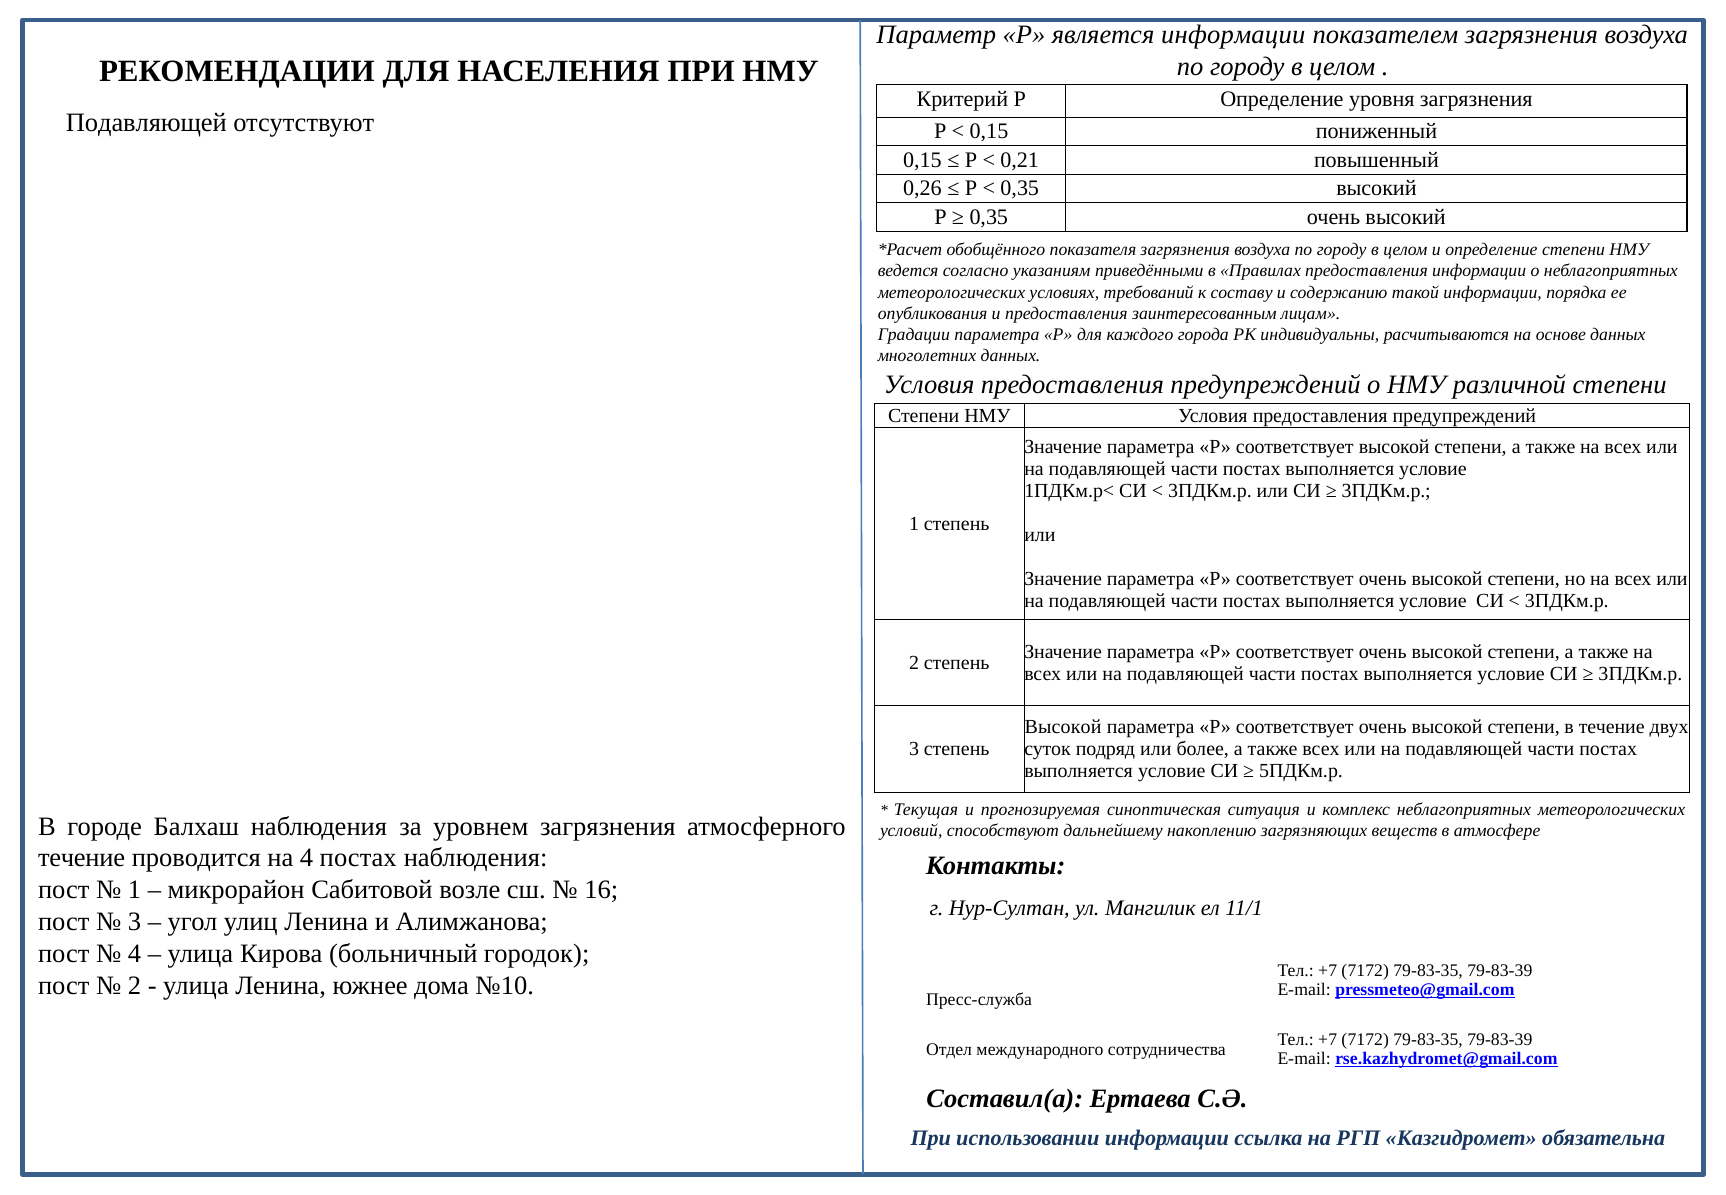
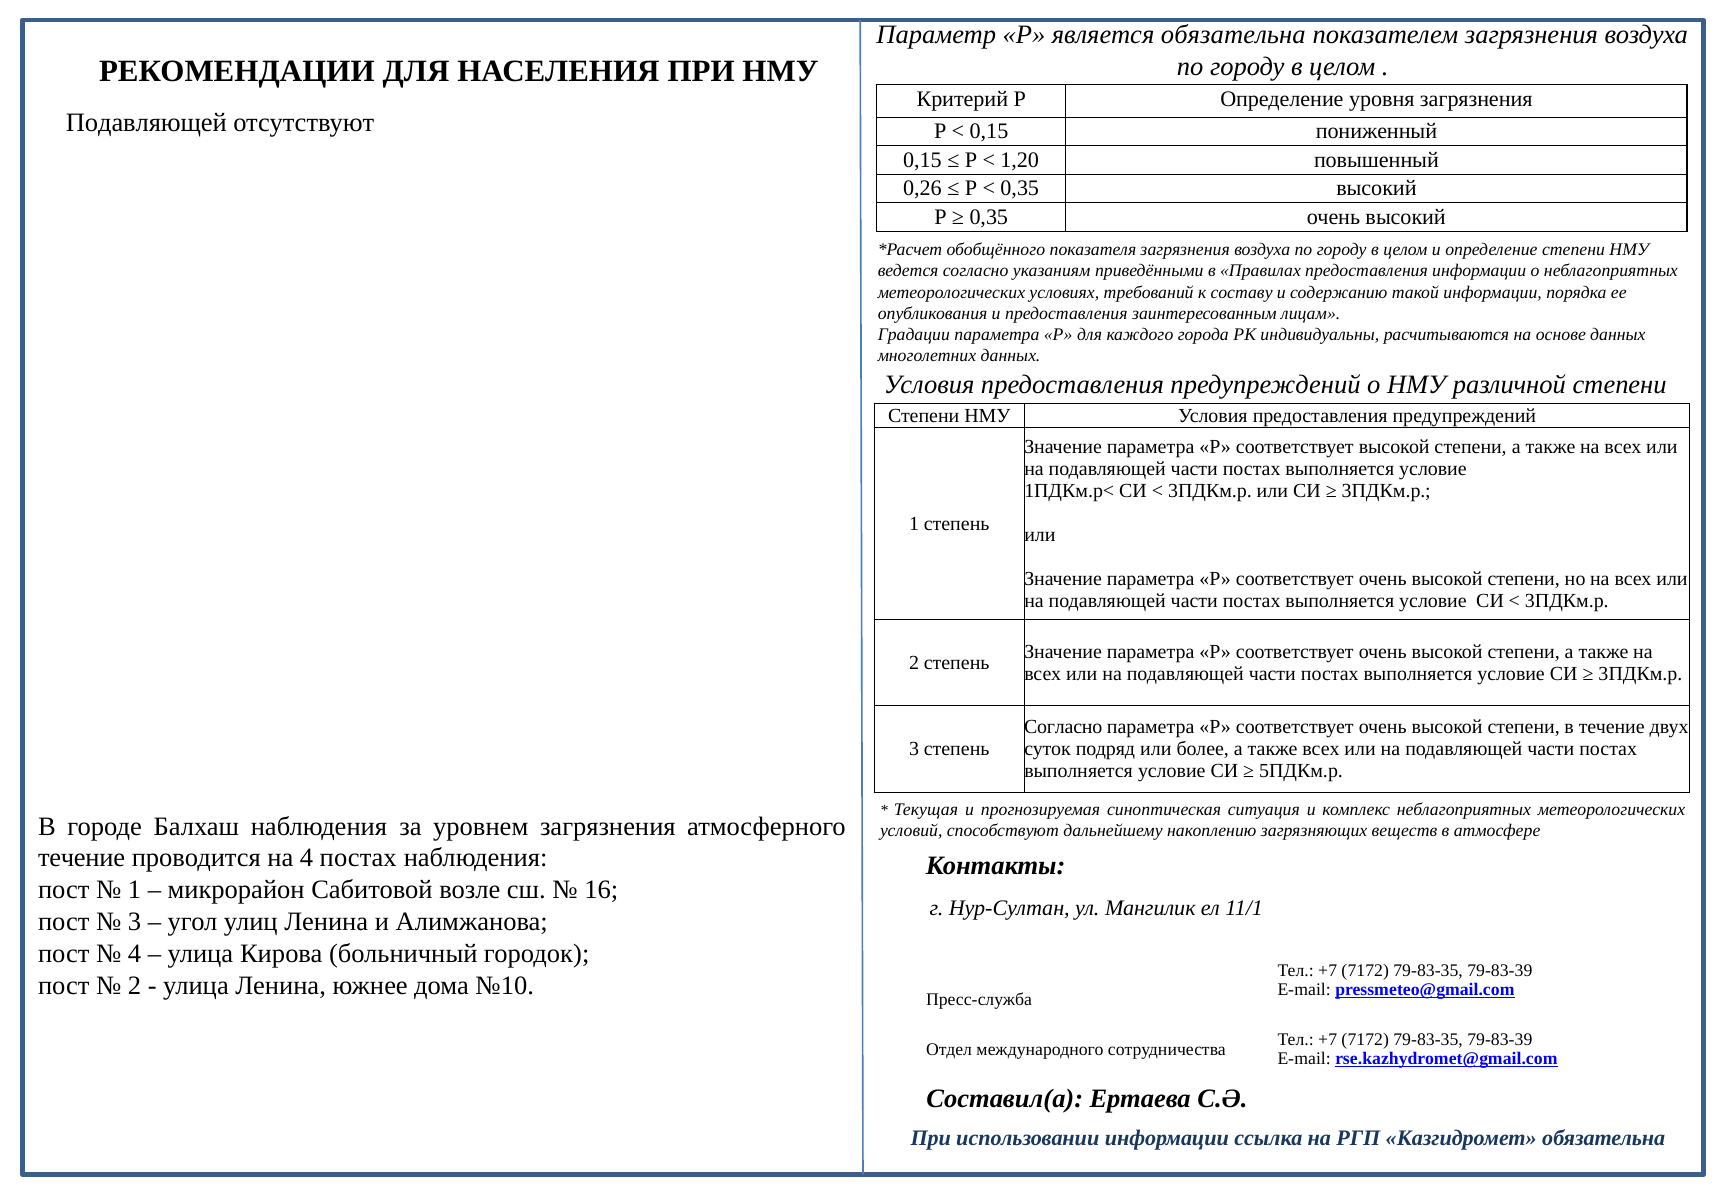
является информации: информации -> обязательна (1233, 35)
0,21: 0,21 -> 1,20 (1020, 160)
Высокой: Высокой -> Согласно (1063, 727)
